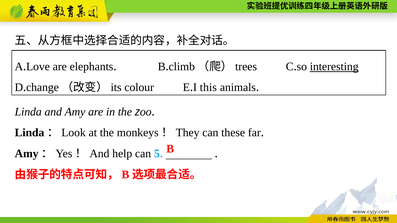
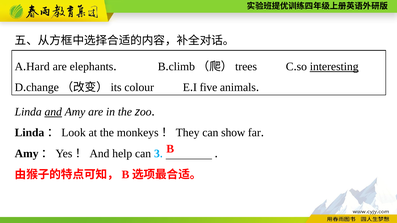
Love: Love -> Hard (38, 67)
this: this -> five (208, 88)
and underline: none -> present (53, 112)
these: these -> show (233, 133)
5: 5 -> 3 (157, 154)
